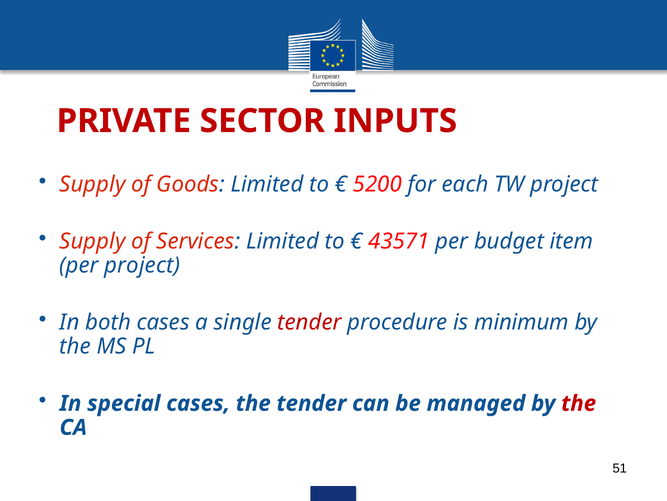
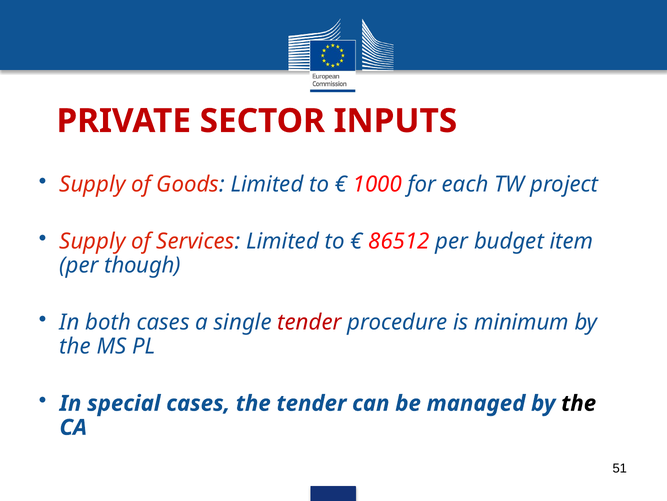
5200: 5200 -> 1000 (377, 184)
43571: 43571 -> 86512 (399, 241)
per project: project -> though (143, 265)
the colour: red -> black (579, 403)
